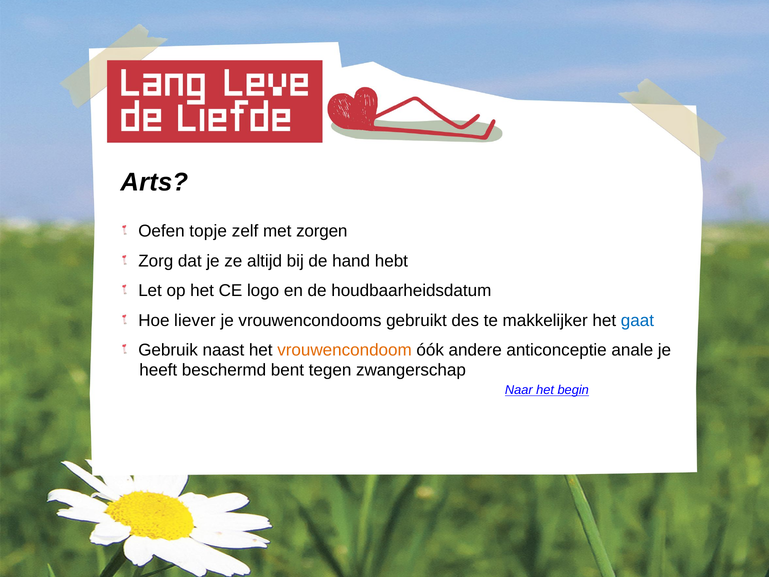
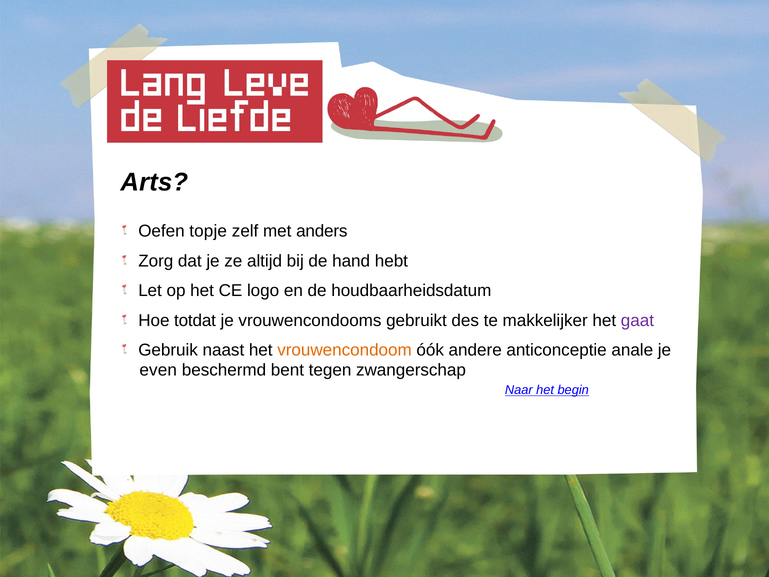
zorgen: zorgen -> anders (322, 231)
liever: liever -> totdat (195, 320)
gaat colour: blue -> purple (637, 320)
heeft: heeft -> even (158, 370)
